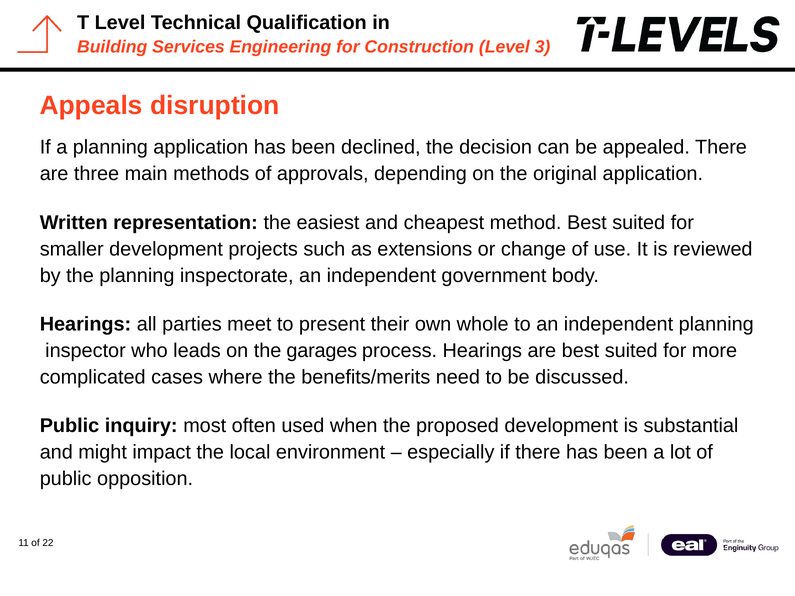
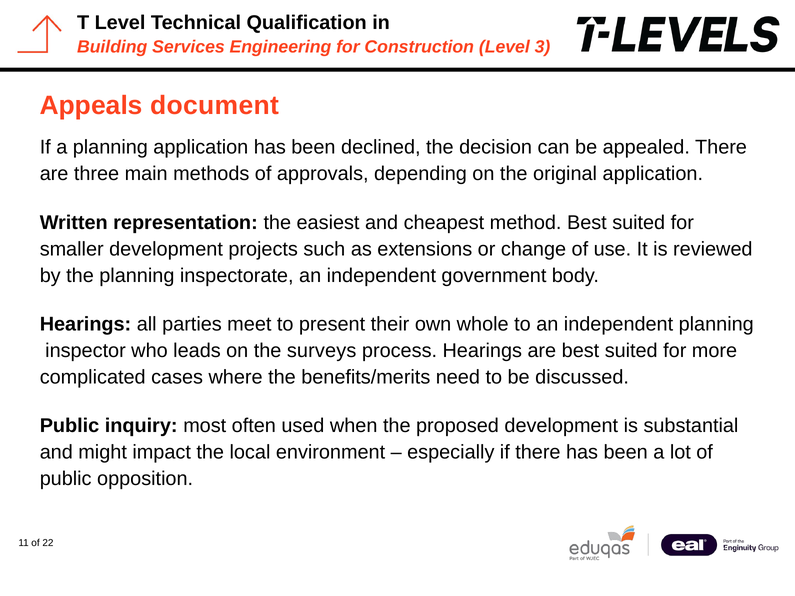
disruption: disruption -> document (215, 105)
garages: garages -> surveys (322, 351)
